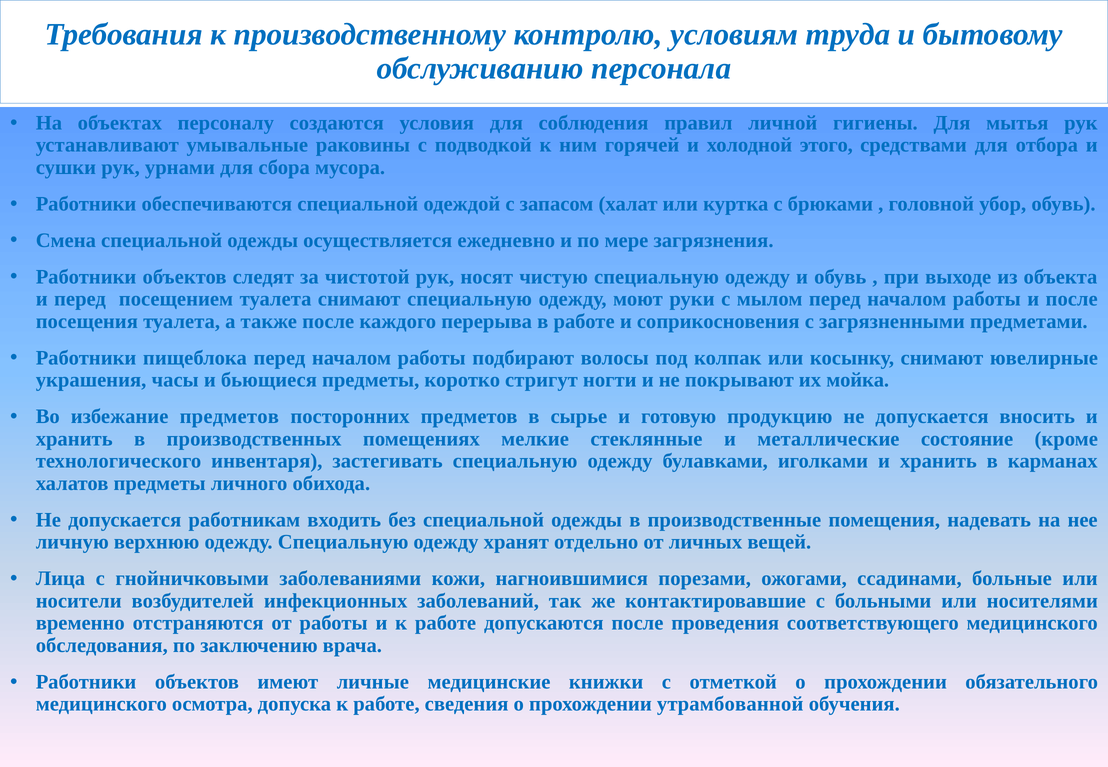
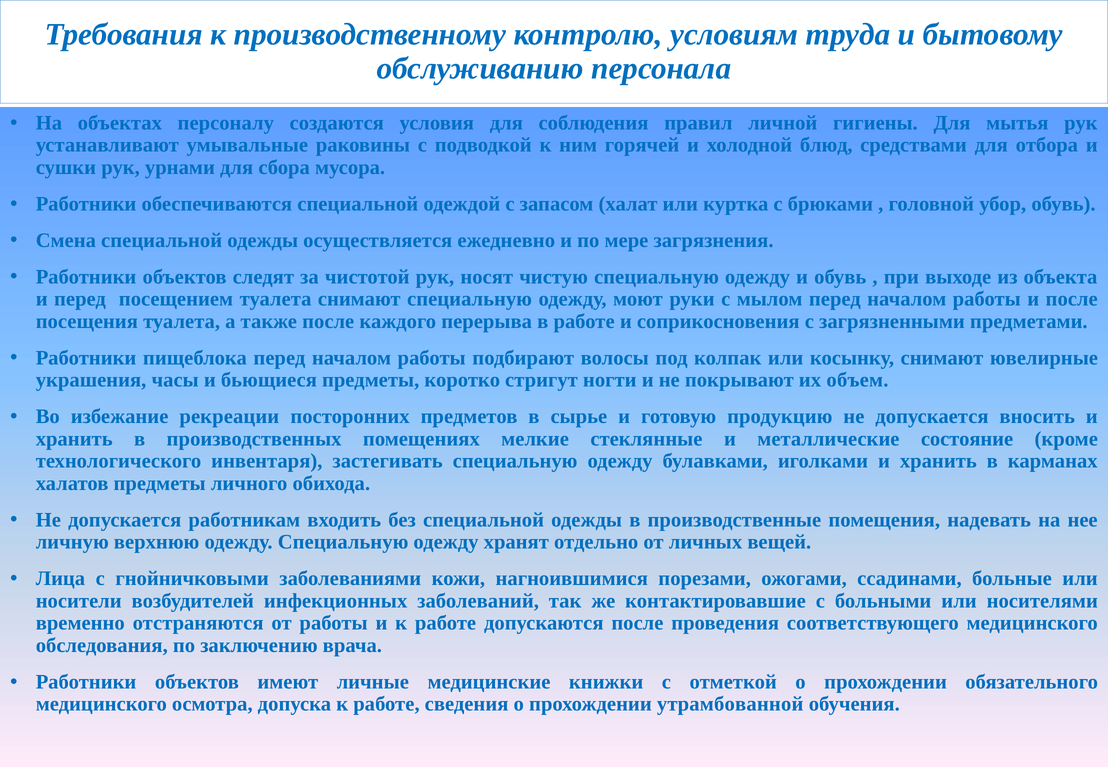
этого: этого -> блюд (826, 145)
мойка: мойка -> объем (857, 380)
избежание предметов: предметов -> рекреации (229, 417)
